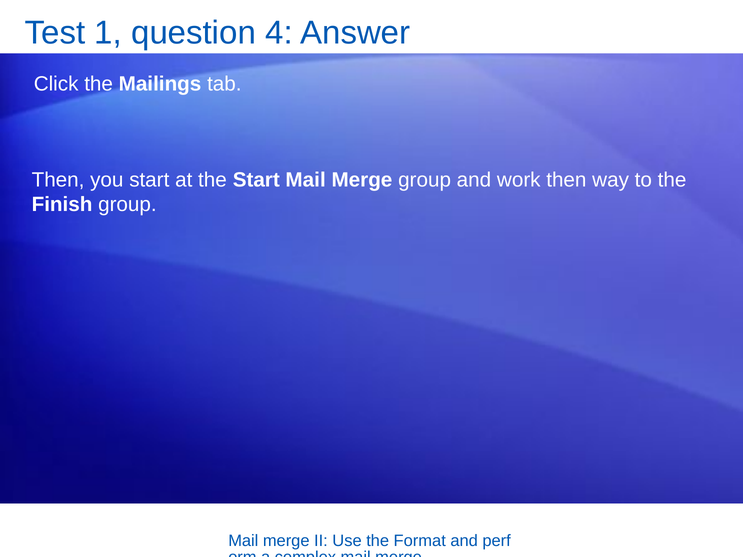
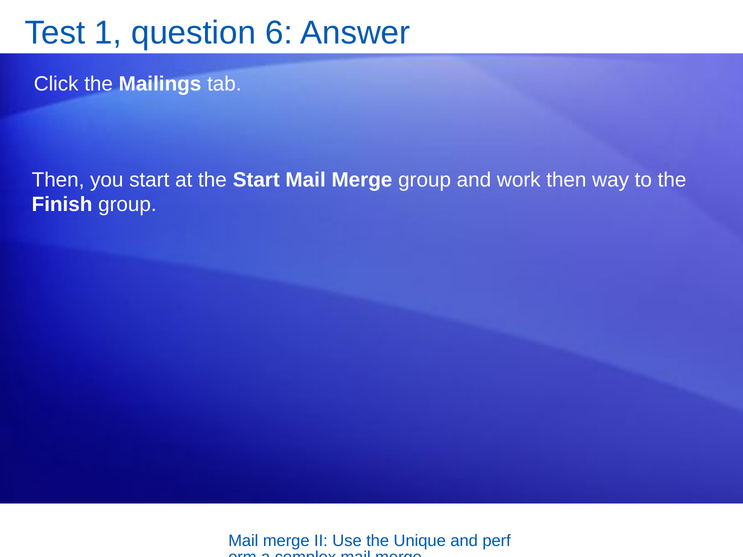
4: 4 -> 6 (279, 33)
Format: Format -> Unique (420, 541)
